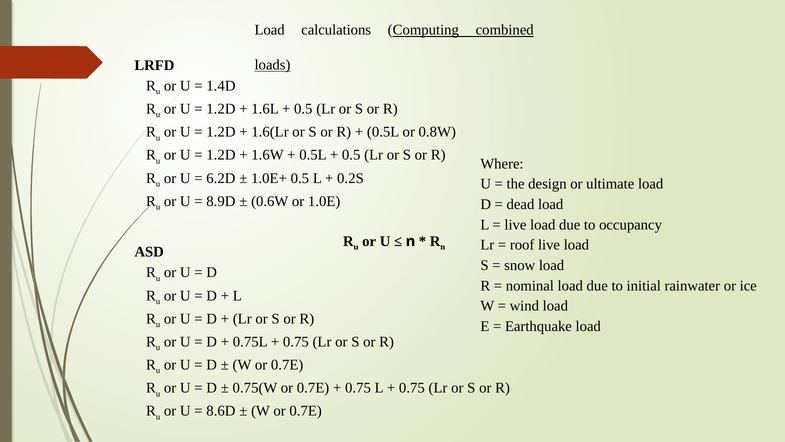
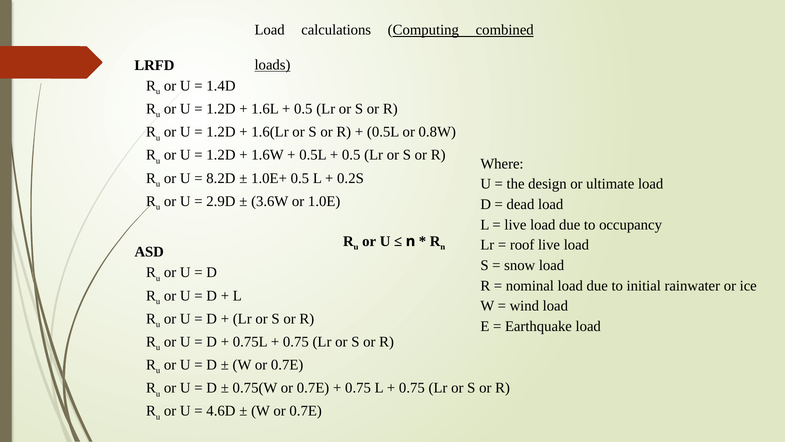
6.2D: 6.2D -> 8.2D (221, 178)
8.9D: 8.9D -> 2.9D (221, 201)
0.6W: 0.6W -> 3.6W (270, 201)
8.6D: 8.6D -> 4.6D (221, 411)
